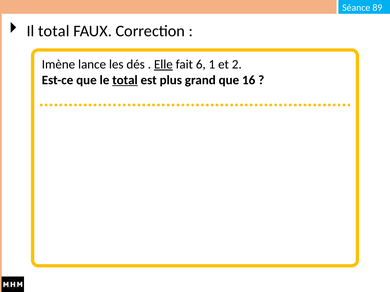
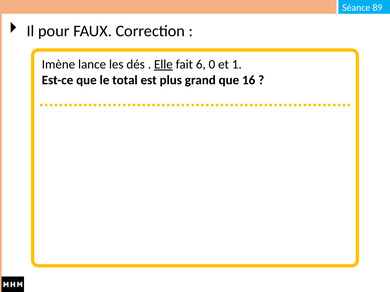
Il total: total -> pour (54, 31)
1: 1 -> 0 (212, 65)
2: 2 -> 1 (237, 65)
total underline: present -> none (125, 80)
